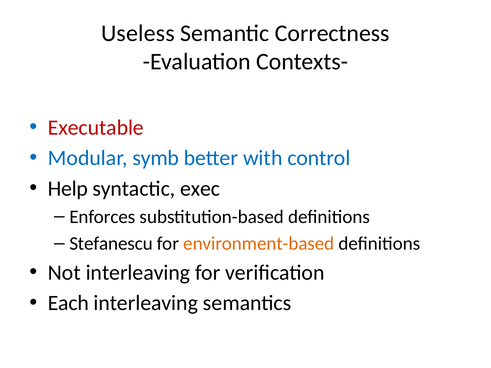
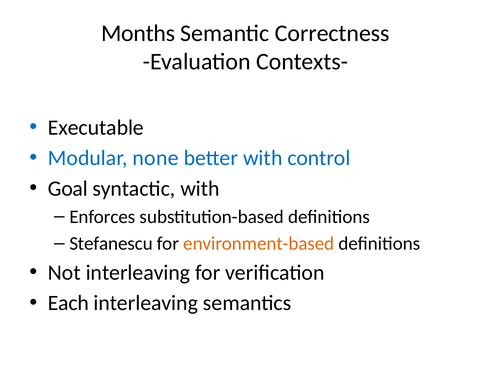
Useless: Useless -> Months (138, 33)
Executable colour: red -> black (96, 128)
symb: symb -> none (156, 158)
Help: Help -> Goal (68, 189)
syntactic exec: exec -> with (200, 189)
